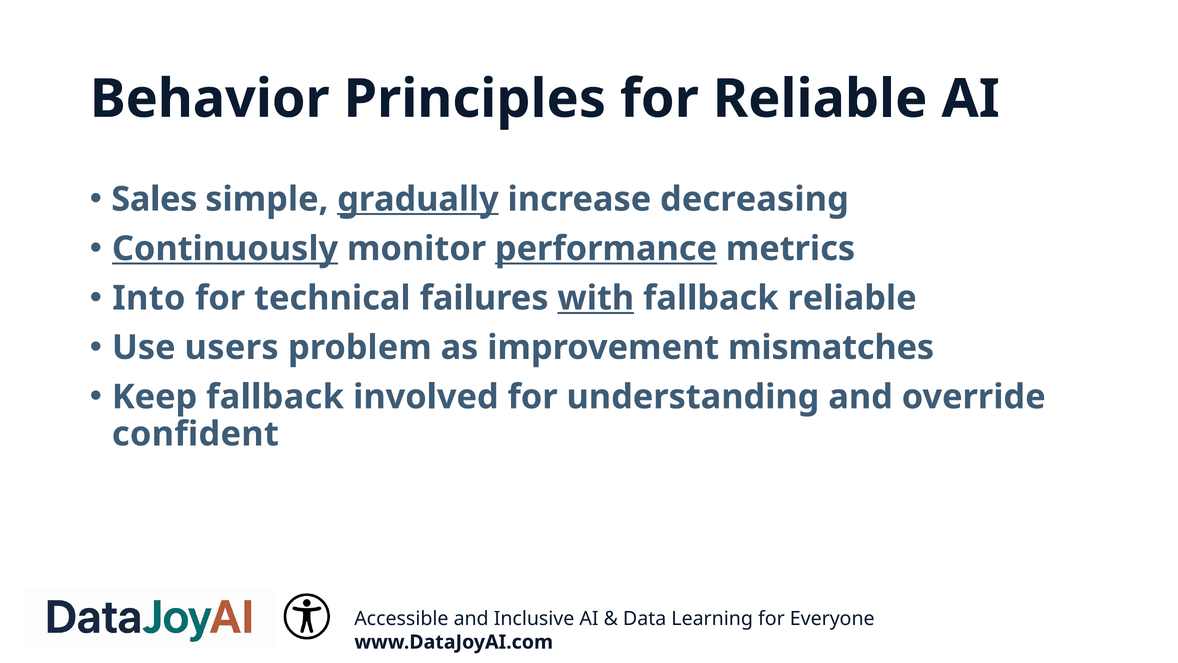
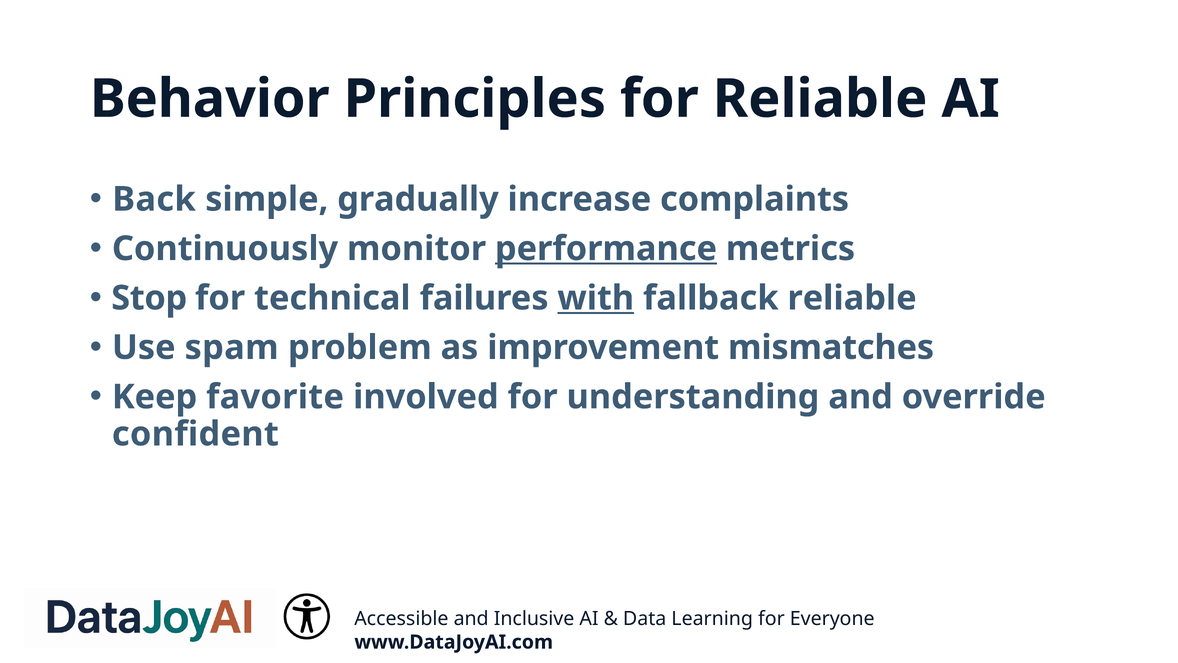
Sales: Sales -> Back (154, 199)
gradually underline: present -> none (418, 199)
decreasing: decreasing -> complaints (755, 199)
Continuously underline: present -> none (225, 249)
Into: Into -> Stop (149, 298)
users: users -> spam (232, 347)
Keep fallback: fallback -> favorite (275, 397)
